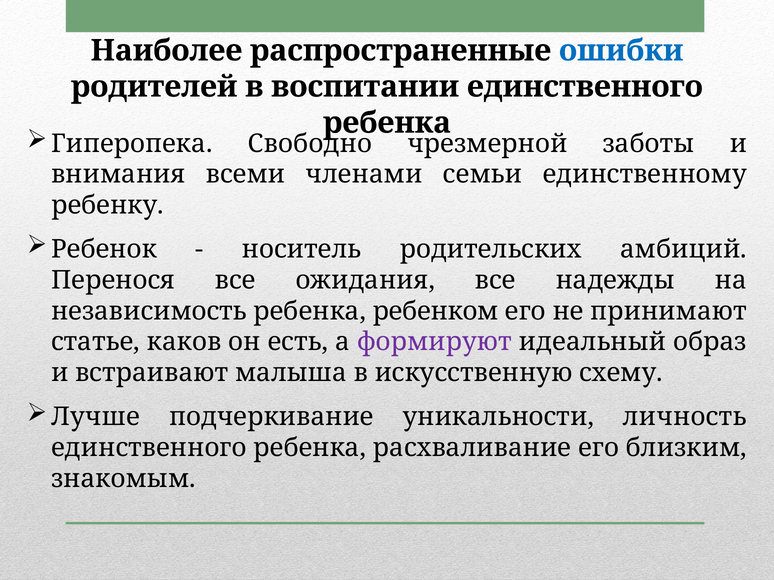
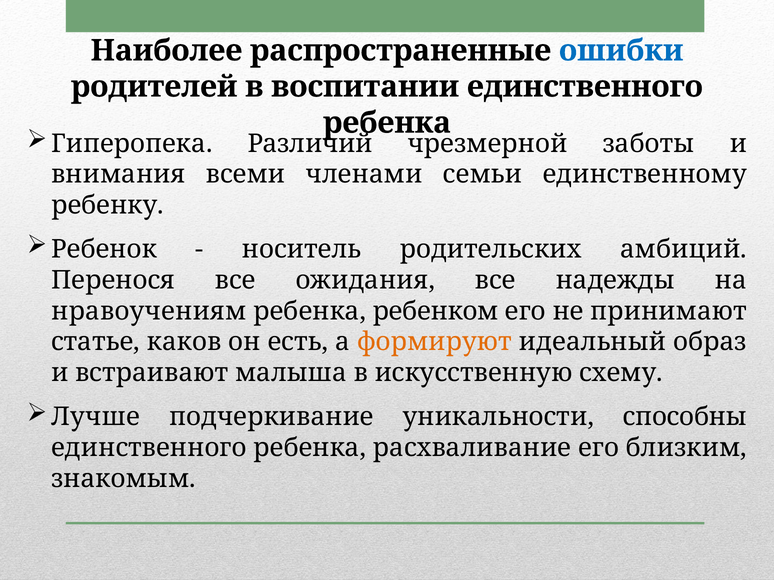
Свободно: Свободно -> Различий (310, 144)
независимость: независимость -> нравоучениям (149, 311)
формируют colour: purple -> orange (434, 342)
личность: личность -> способны (685, 417)
